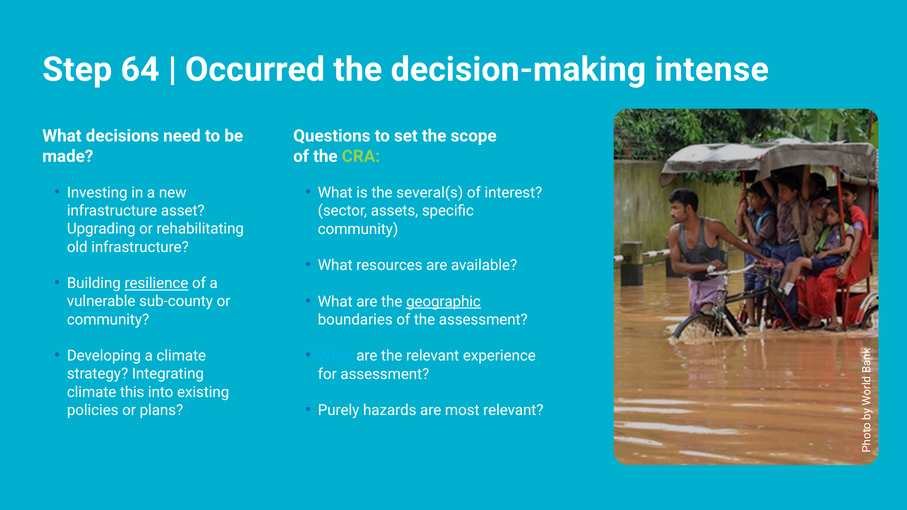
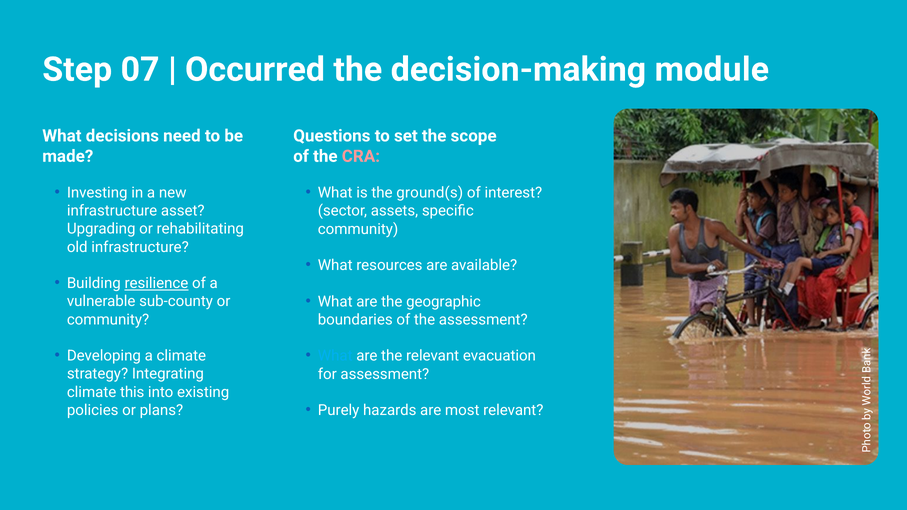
64: 64 -> 07 (140, 70)
intense: intense -> module (712, 70)
CRA colour: light green -> pink (361, 156)
several(s: several(s -> ground(s (430, 193)
geographic underline: present -> none (444, 302)
experience: experience -> evacuation (499, 356)
